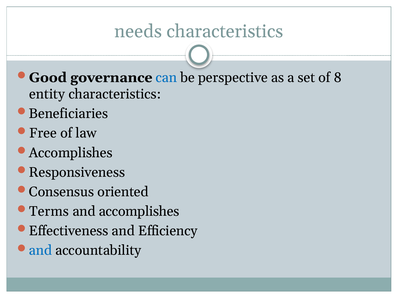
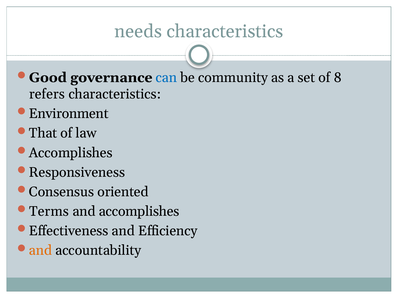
perspective: perspective -> community (233, 78)
entity: entity -> refers (47, 94)
Beneficiaries: Beneficiaries -> Environment (69, 114)
Free: Free -> That (43, 133)
and colour: blue -> orange (40, 251)
